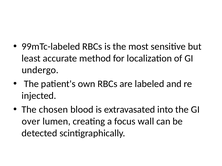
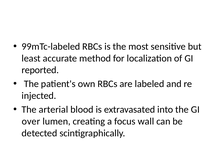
undergo: undergo -> reported (40, 70)
chosen: chosen -> arterial (53, 110)
